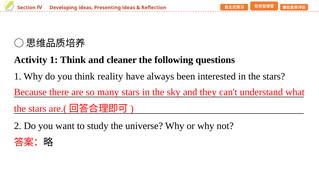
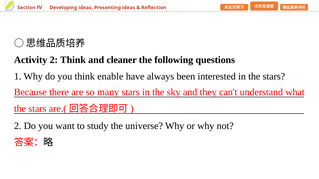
Activity 1: 1 -> 2 (54, 60)
reality: reality -> enable (110, 77)
